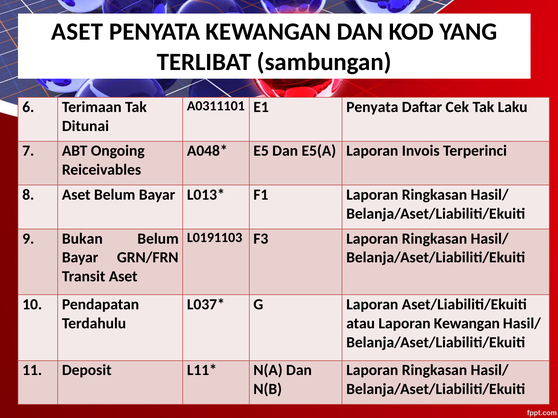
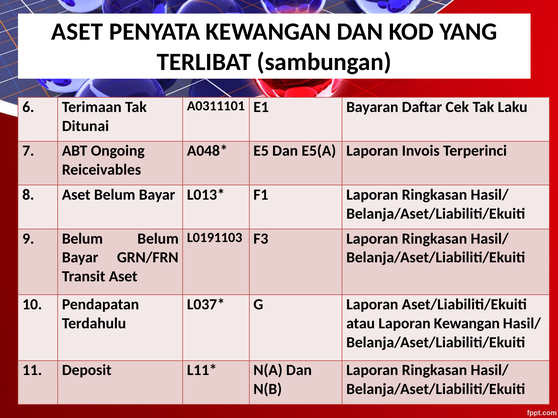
E1 Penyata: Penyata -> Bayaran (372, 107)
9 Bukan: Bukan -> Belum (82, 239)
